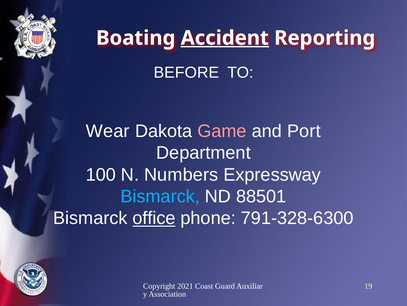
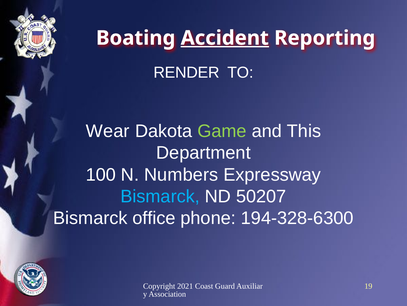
BEFORE: BEFORE -> RENDER (186, 72)
Game colour: pink -> light green (222, 131)
Port: Port -> This (304, 131)
88501: 88501 -> 50207 (261, 196)
office underline: present -> none (154, 218)
791-328-6300: 791-328-6300 -> 194-328-6300 (297, 218)
